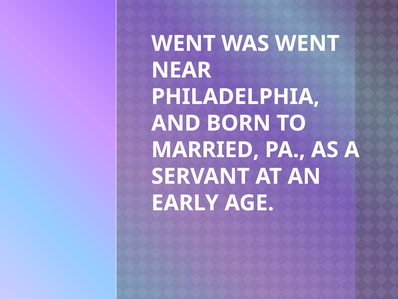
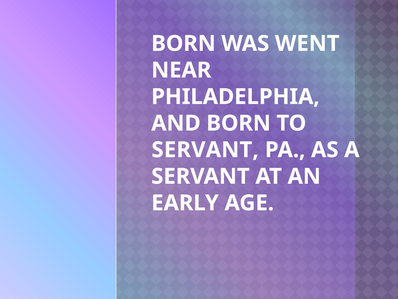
WENT: WENT -> BORN (183, 43)
MARRIED: MARRIED -> SERVANT (205, 150)
